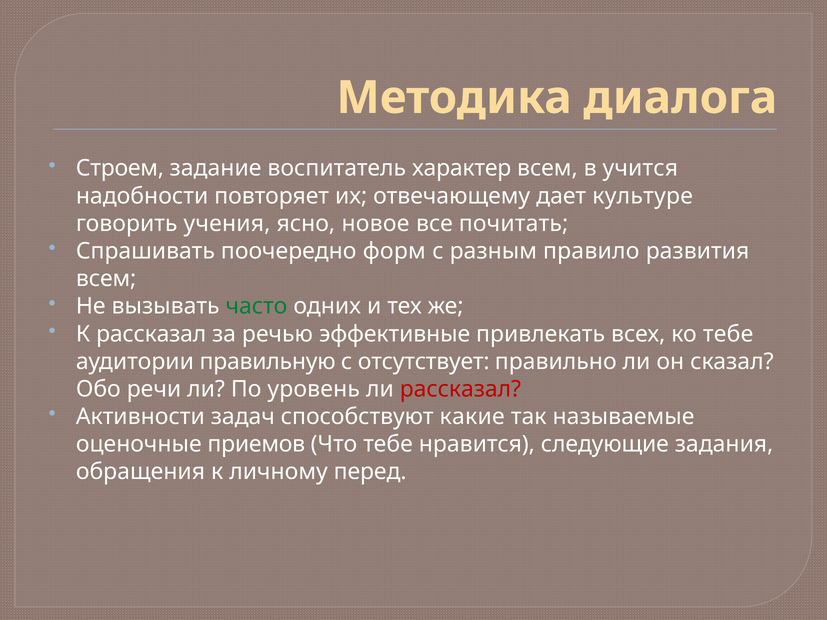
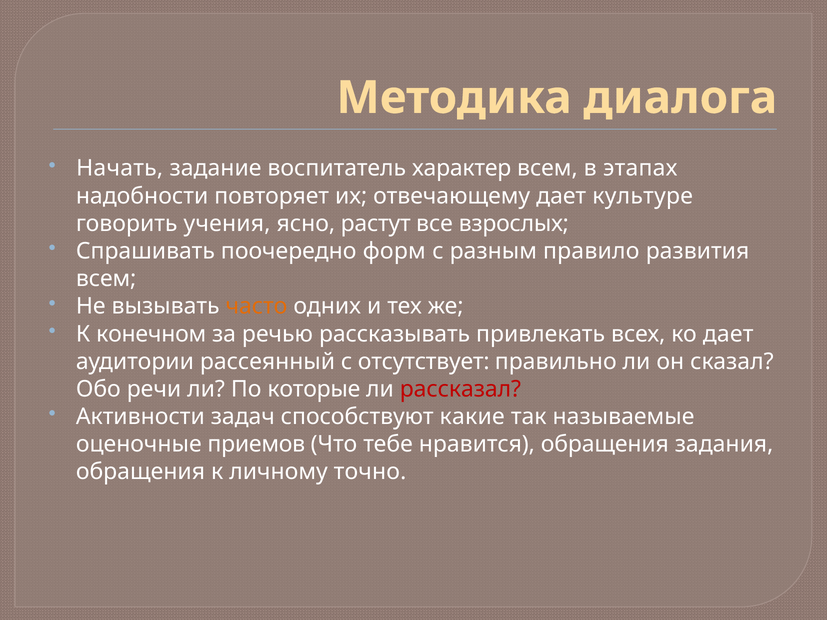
Строем: Строем -> Начать (120, 168)
учится: учится -> этапах (640, 168)
новое: новое -> растут (376, 224)
почитать: почитать -> взрослых (514, 224)
часто colour: green -> orange (256, 306)
К рассказал: рассказал -> конечном (151, 334)
эффективные: эффективные -> рассказывать (395, 334)
ко тебе: тебе -> дает (728, 334)
правильную: правильную -> рассеянный (267, 362)
уровень: уровень -> которые (314, 389)
нравится следующие: следующие -> обращения (605, 444)
перед: перед -> точно (370, 472)
